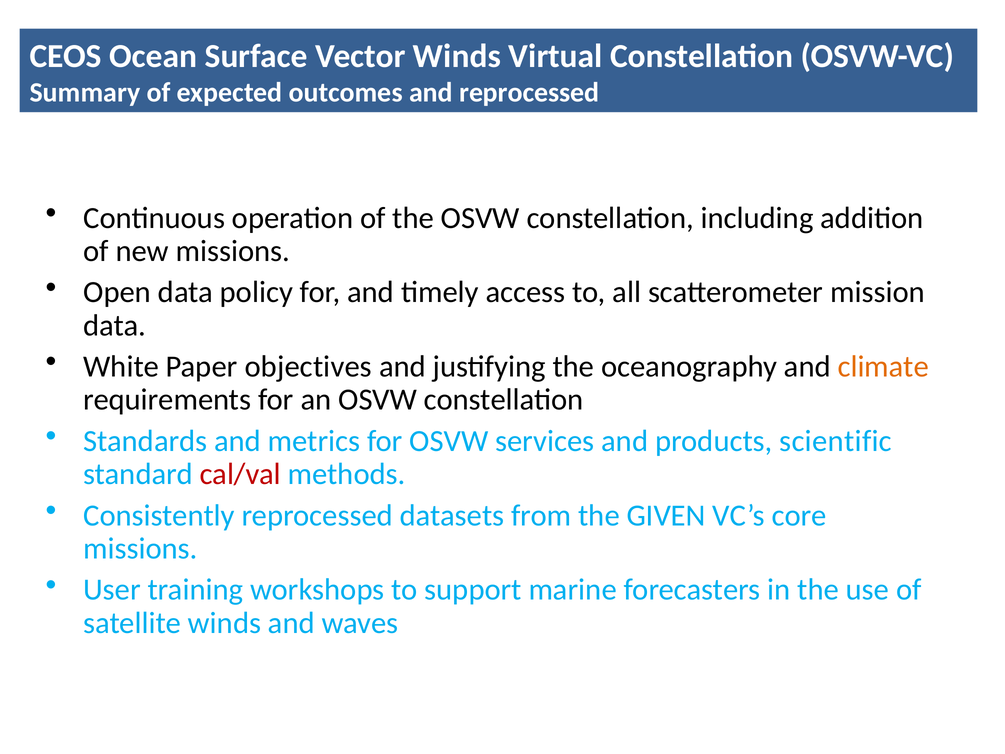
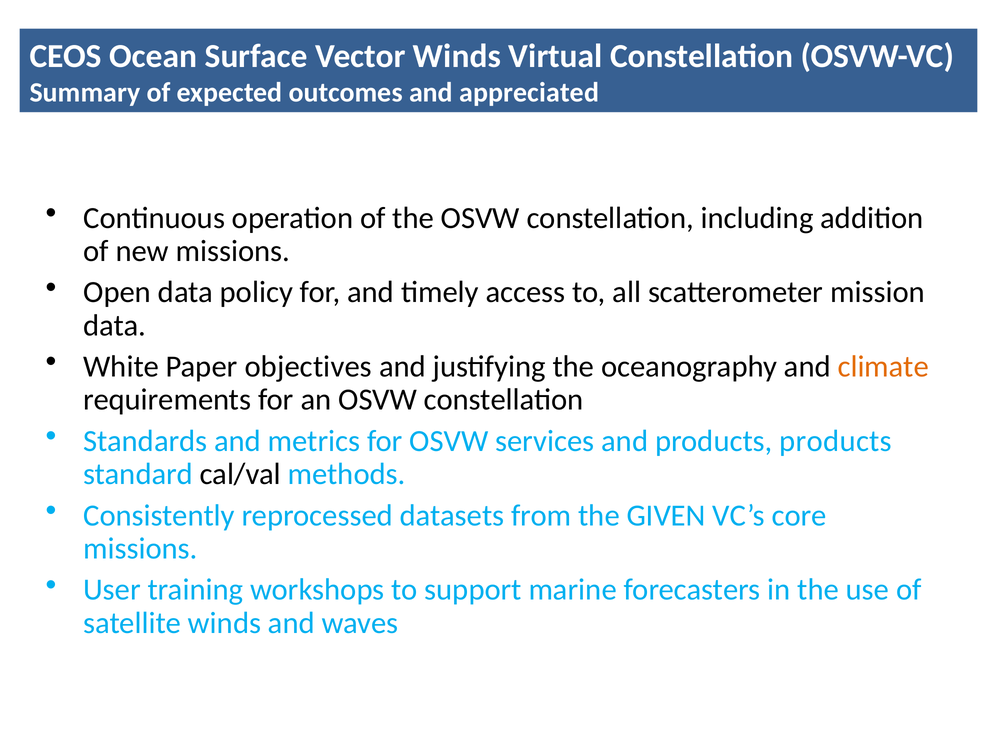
and reprocessed: reprocessed -> appreciated (529, 93)
products scientific: scientific -> products (836, 441)
cal/val colour: red -> black (240, 474)
